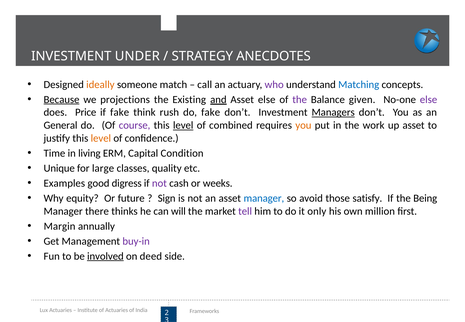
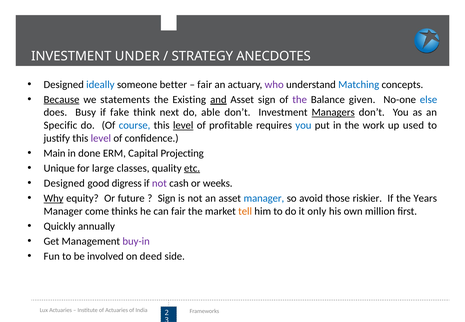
ideally colour: orange -> blue (100, 84)
match: match -> better (173, 84)
call: call -> fair (205, 84)
projections: projections -> statements (125, 99)
Asset else: else -> sign (267, 99)
else colour: purple -> blue (429, 99)
Price: Price -> Busy (86, 112)
rush: rush -> next (169, 112)
do fake: fake -> able (211, 112)
General: General -> Specific (60, 125)
course colour: purple -> blue (135, 125)
combined: combined -> profitable (231, 125)
you colour: orange -> blue (303, 125)
up asset: asset -> used (413, 125)
level colour: orange -> purple (101, 138)
Time: Time -> Main (55, 153)
living: living -> done (89, 153)
Condition: Condition -> Projecting (182, 153)
etc underline: none -> present (192, 168)
Examples: Examples -> Designed (64, 183)
Why underline: none -> present (54, 198)
satisfy: satisfy -> riskier (367, 198)
Being: Being -> Years (425, 198)
there: there -> come (97, 211)
can will: will -> fair (178, 211)
tell colour: purple -> orange (245, 211)
Margin: Margin -> Quickly (60, 226)
involved underline: present -> none (105, 256)
